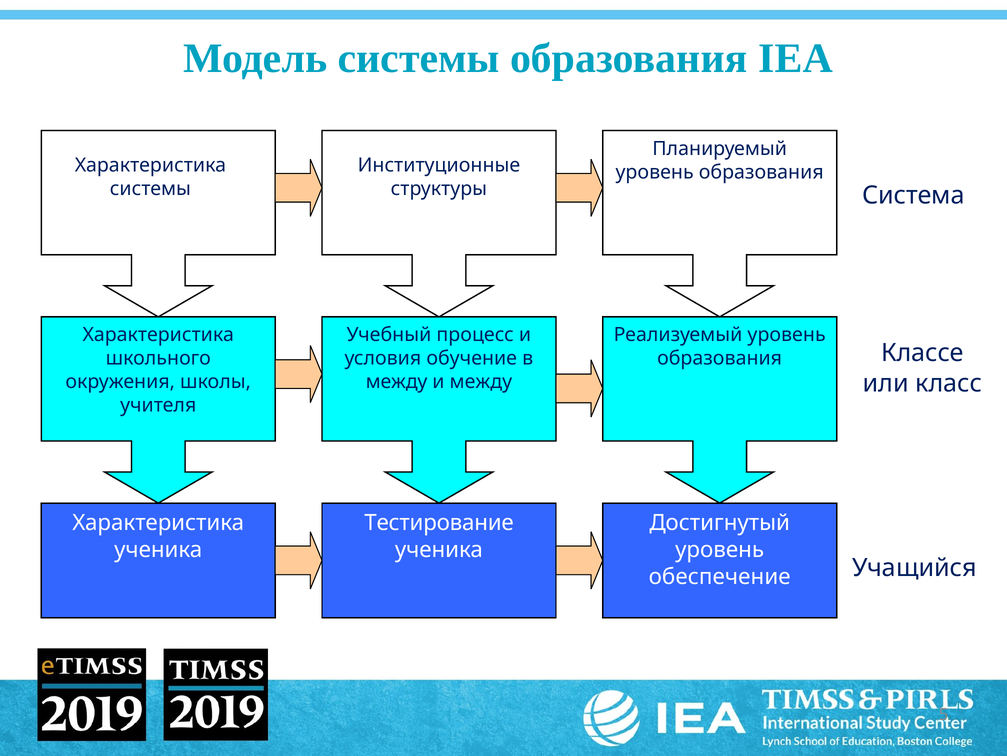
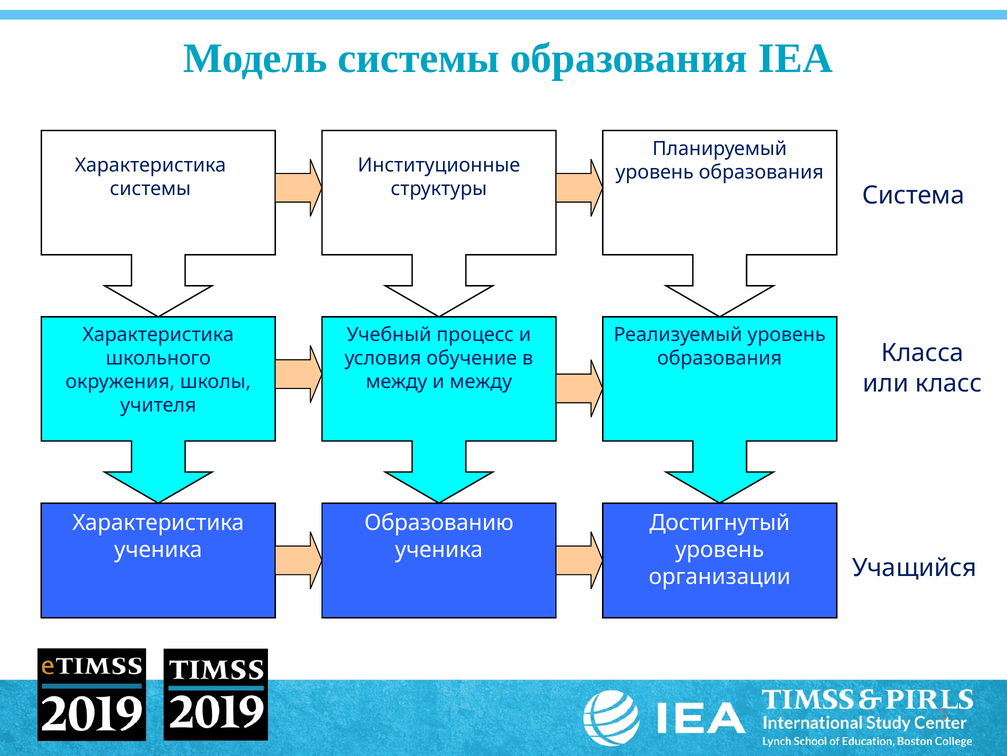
Классе: Классе -> Класса (922, 353)
Тестирование: Тестирование -> Образованию (439, 523)
обеспечение: обеспечение -> организации (720, 576)
